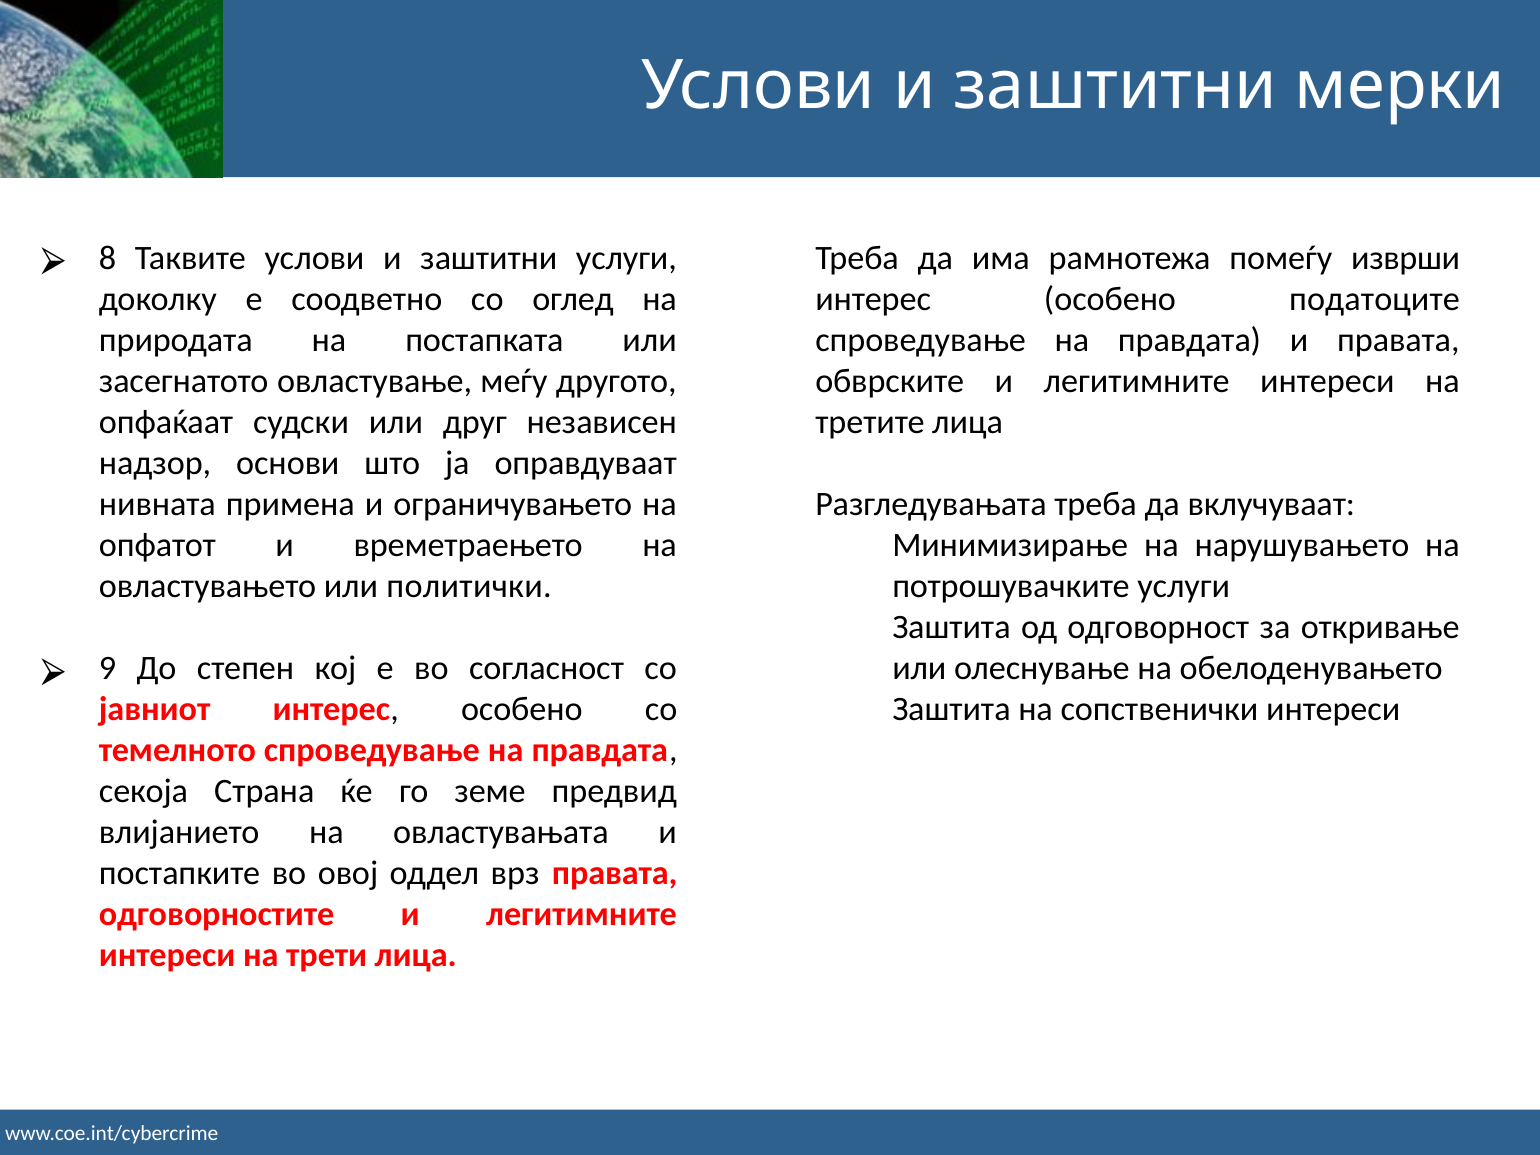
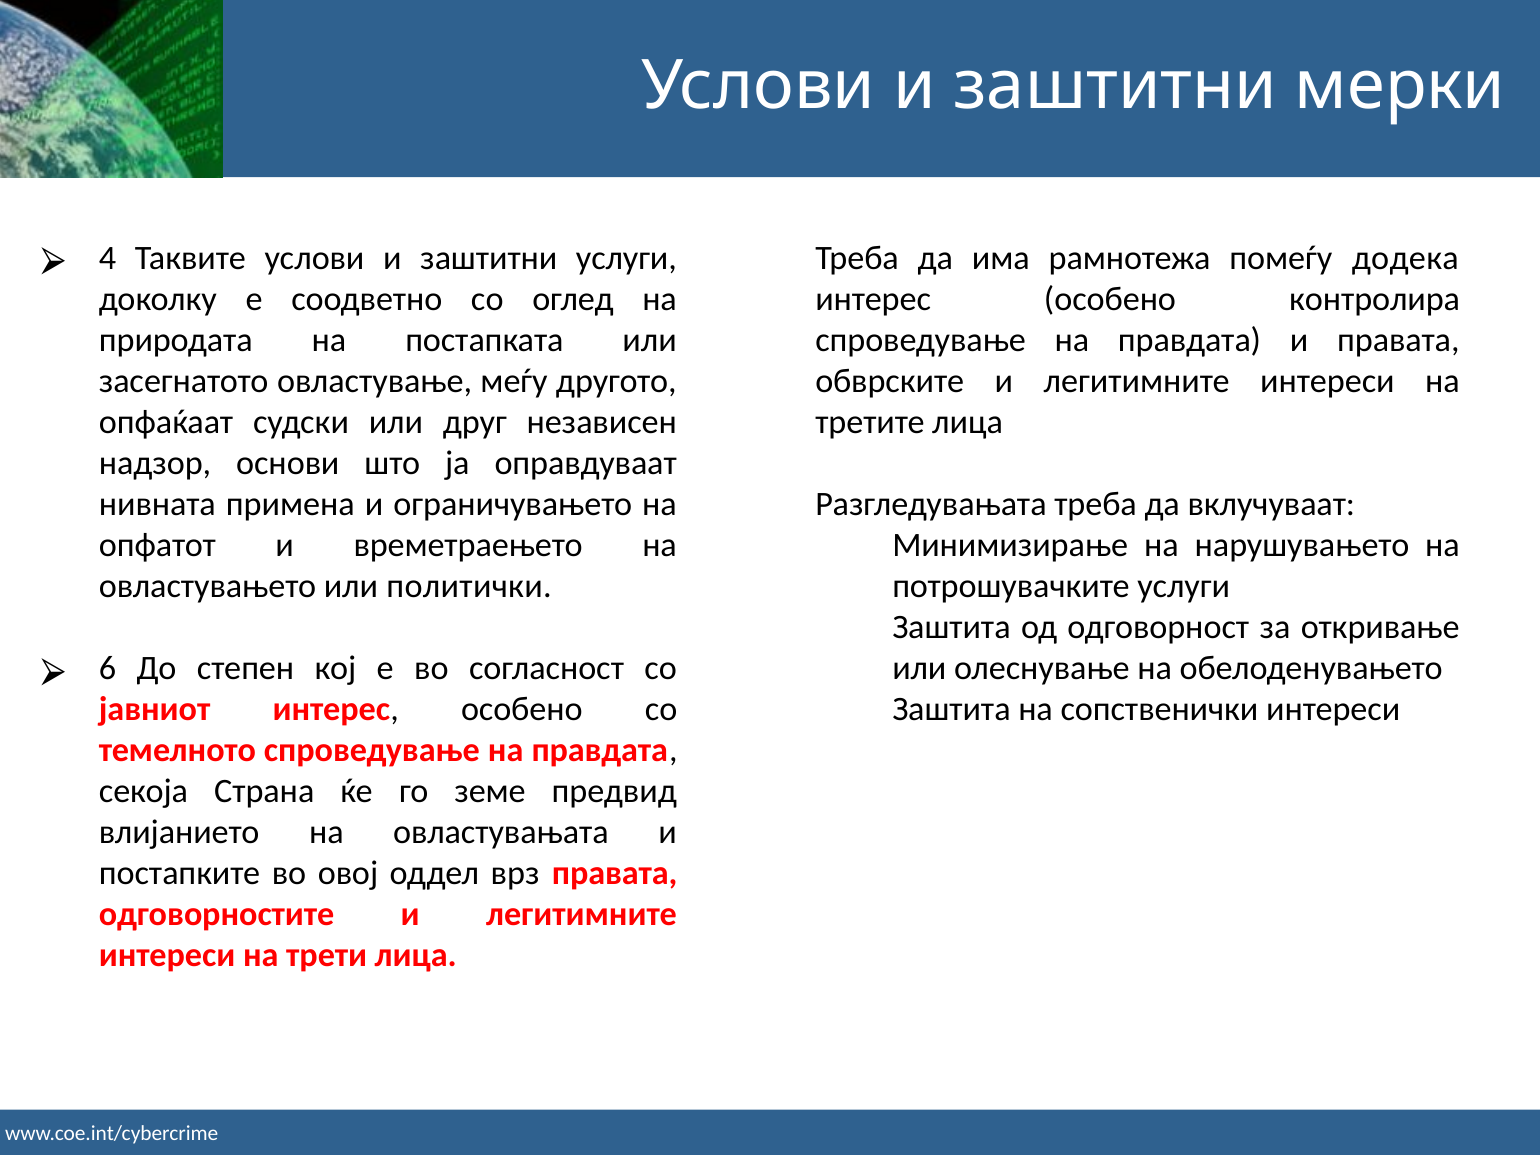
изврши: изврши -> додека (1405, 258)
8: 8 -> 4 (108, 258)
податоците: податоците -> контролира (1375, 299)
9: 9 -> 6 (108, 668)
